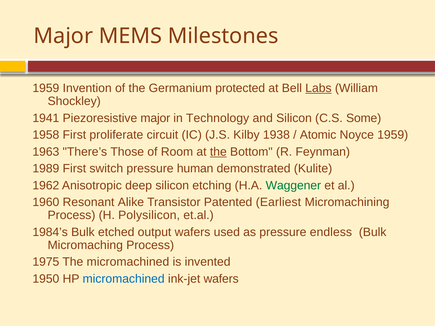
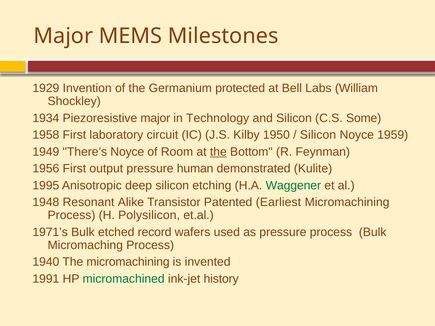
1959: 1959 -> 1929 (46, 88)
Labs underline: present -> none (318, 88)
1941: 1941 -> 1934 (46, 118)
proliferate: proliferate -> laboratory (116, 135)
1938: 1938 -> 1950 (276, 135)
Atomic: Atomic -> Silicon (318, 135)
1963: 1963 -> 1949 (46, 152)
There’s Those: Those -> Noyce (127, 152)
1989: 1989 -> 1956 (46, 169)
switch: switch -> output (106, 169)
1962: 1962 -> 1995 (46, 186)
1960: 1960 -> 1948 (46, 202)
1984’s: 1984’s -> 1971’s (50, 232)
output: output -> record (155, 232)
pressure endless: endless -> process (331, 232)
1975: 1975 -> 1940 (46, 262)
The micromachined: micromachined -> micromachining (128, 262)
1950: 1950 -> 1991 (46, 279)
micromachined colour: blue -> green (124, 279)
ink-jet wafers: wafers -> history (221, 279)
